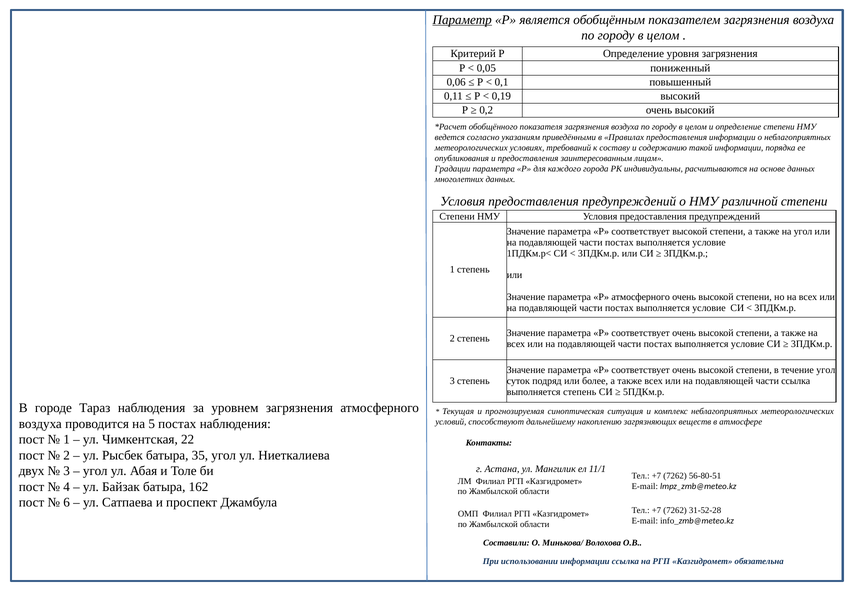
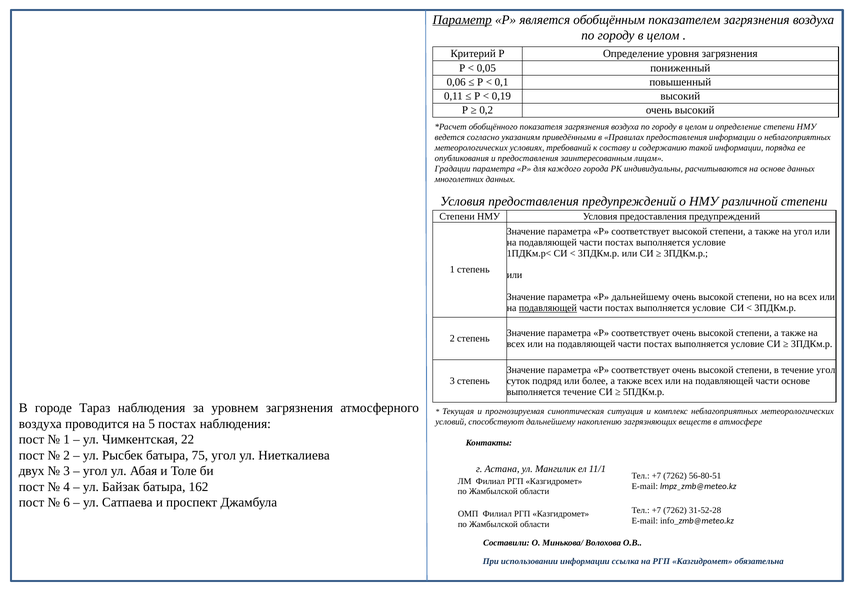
Р атмосферного: атмосферного -> дальнейшему (641, 297)
подавляющей underline: none -> present (548, 308)
части ссылка: ссылка -> основе (796, 381)
выполняется степень: степень -> течение (580, 392)
35: 35 -> 75 (200, 455)
